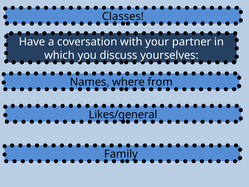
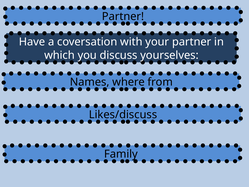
Classes: Classes -> Partner (123, 16)
Likes/general: Likes/general -> Likes/discuss (123, 114)
